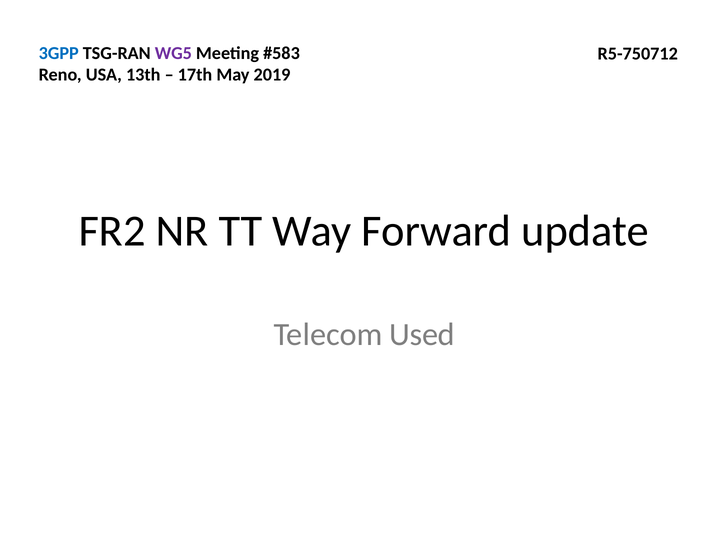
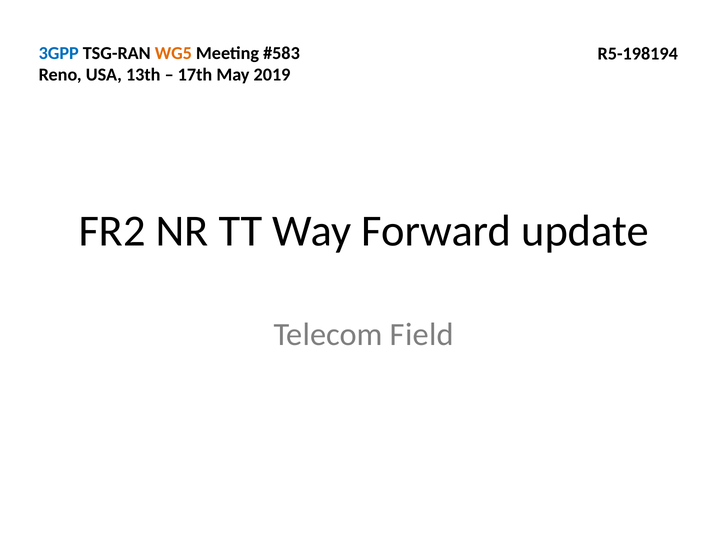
WG5 colour: purple -> orange (173, 53)
R5-750712: R5-750712 -> R5-198194 (638, 54)
Used: Used -> Field (422, 335)
